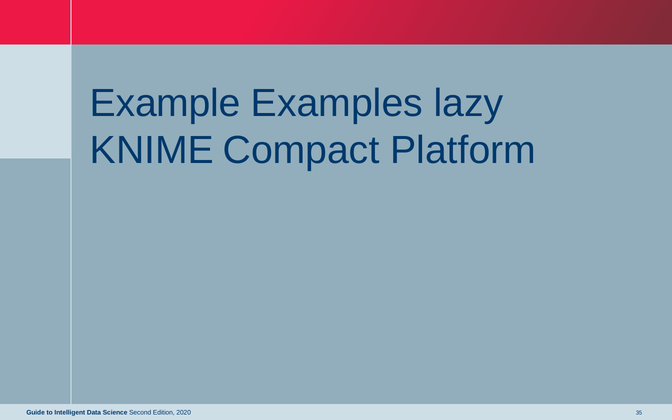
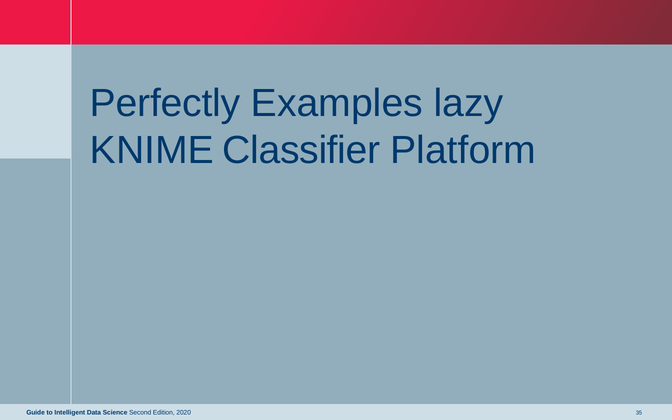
Example: Example -> Perfectly (165, 103)
Compact: Compact -> Classifier (301, 150)
